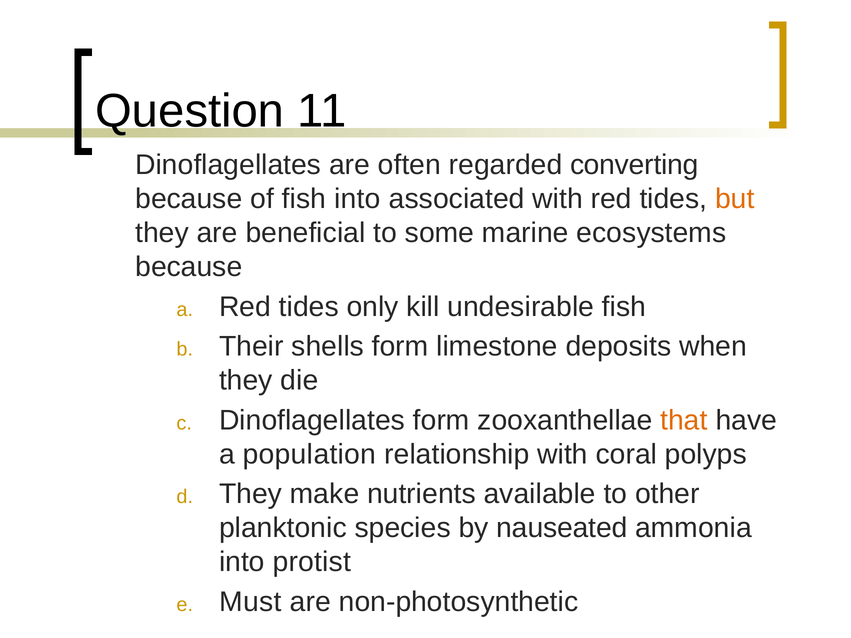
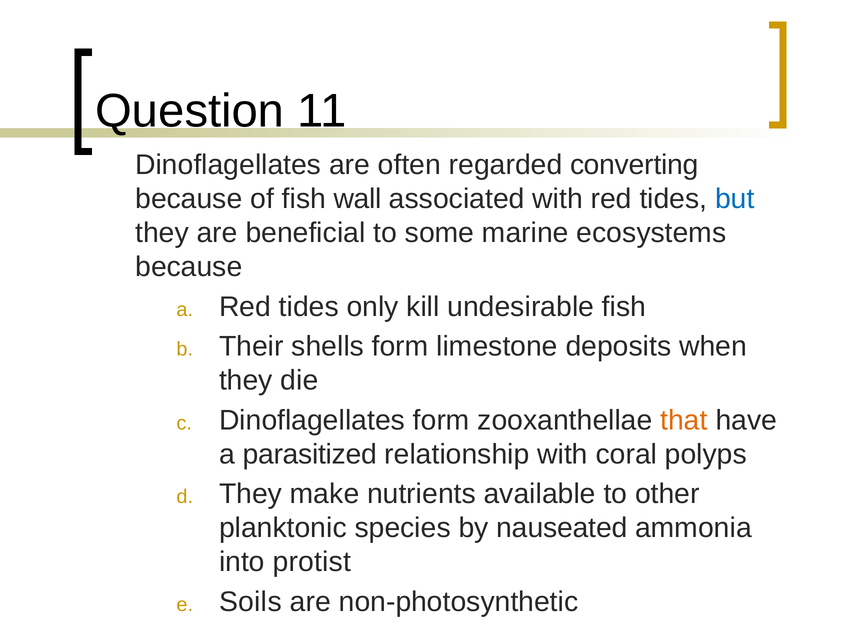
fish into: into -> wall (358, 199)
but colour: orange -> blue (735, 199)
population: population -> parasitized (310, 454)
Must: Must -> Soils (250, 602)
